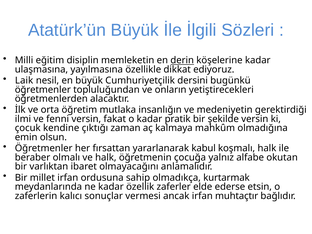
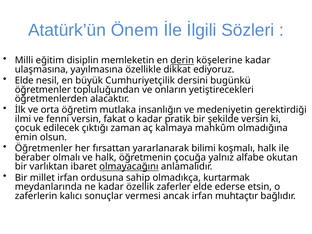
Atatürk’ün Büyük: Büyük -> Önem (135, 30)
Laik: Laik -> Elde (24, 81)
kendine: kendine -> edilecek (61, 128)
kabul: kabul -> bilimi (204, 148)
olmayacağını underline: none -> present (129, 167)
